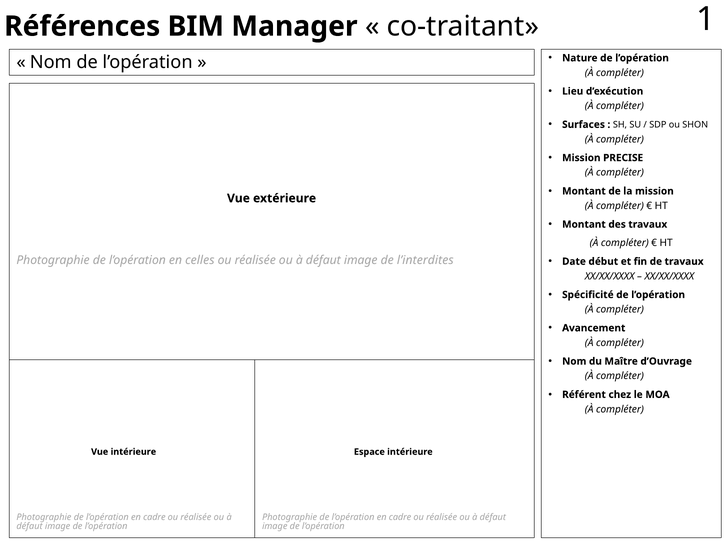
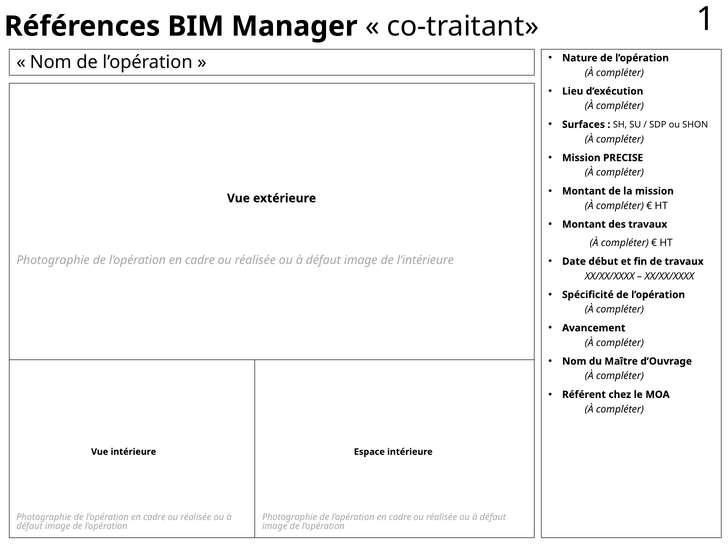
celles: celles -> cadre (200, 260)
l’interdites: l’interdites -> l’intérieure (425, 260)
